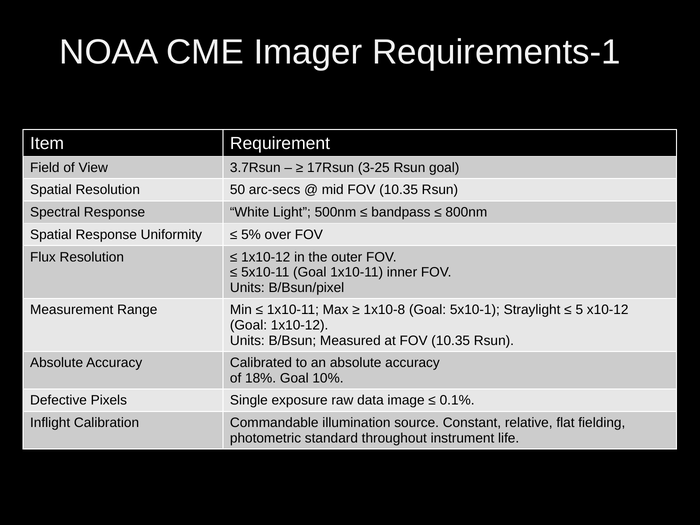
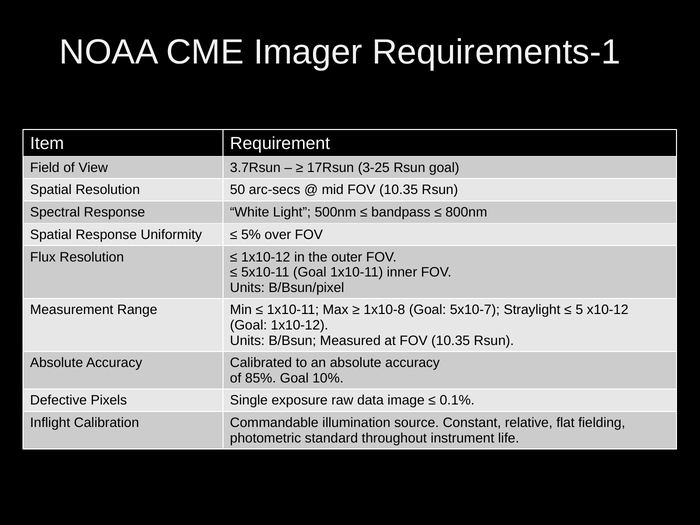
5x10-1: 5x10-1 -> 5x10-7 (475, 310)
18%: 18% -> 85% (261, 378)
